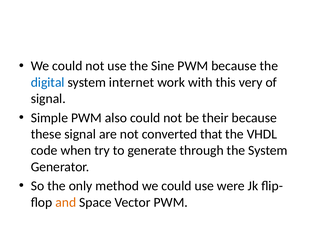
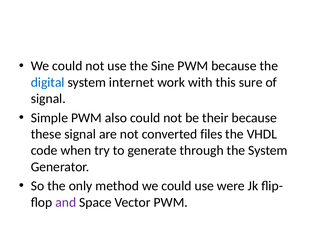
very: very -> sure (251, 82)
that: that -> files (211, 134)
and colour: orange -> purple (66, 202)
